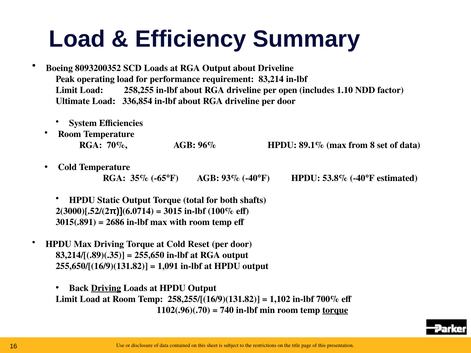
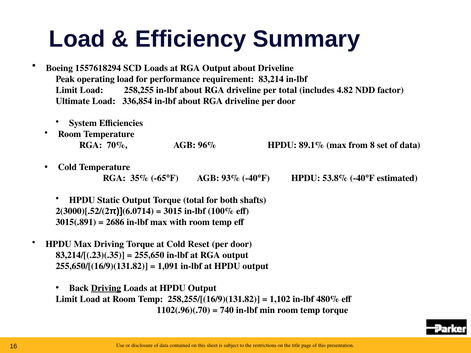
8093200352: 8093200352 -> 1557618294 (98, 68)
per open: open -> total (288, 90)
1.10: 1.10 -> 4.82 (345, 90)
83,214/[(.89)(.35: 83,214/[(.89)(.35 -> 83,214/[(.23)(.35 (90, 255)
700%: 700% -> 480% (328, 299)
torque underline: present -> none (335, 310)
